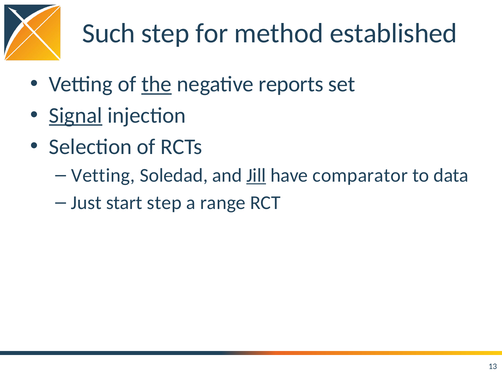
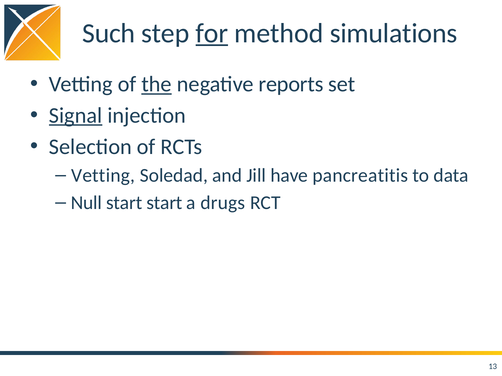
for underline: none -> present (212, 33)
established: established -> simulations (394, 33)
Jill underline: present -> none (256, 176)
comparator: comparator -> pancreatitis (360, 176)
Just: Just -> Null (86, 203)
start step: step -> start (164, 203)
range: range -> drugs (223, 203)
